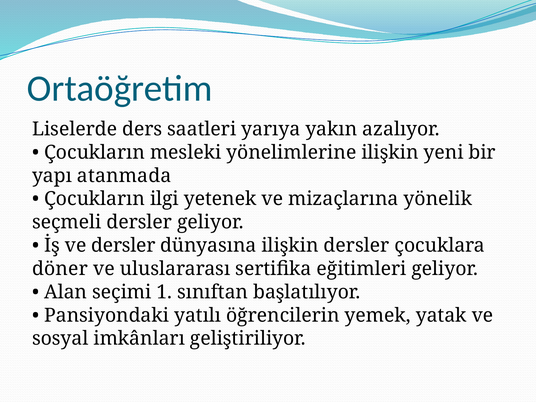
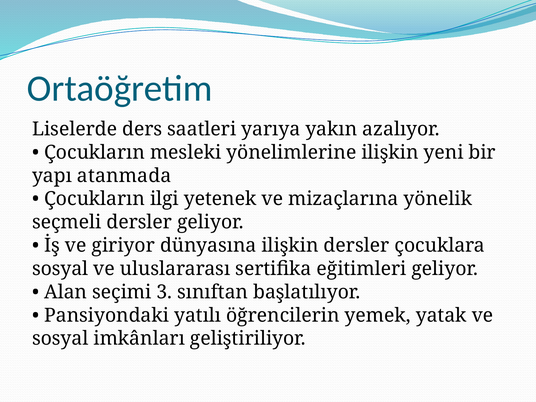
ve dersler: dersler -> giriyor (123, 245)
döner: döner -> sosyal (60, 269)
1: 1 -> 3 (164, 292)
